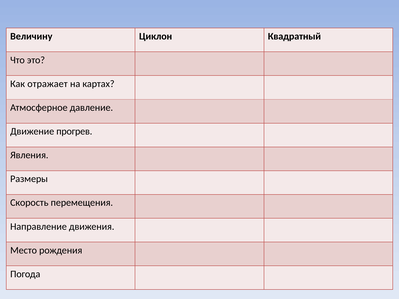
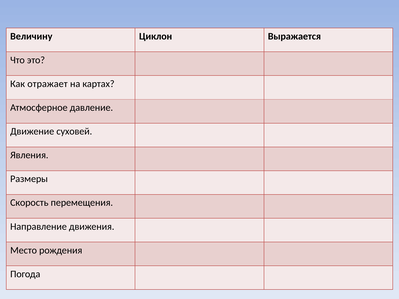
Квадратный: Квадратный -> Выражается (294, 36)
прогрев: прогрев -> суховей (74, 131)
